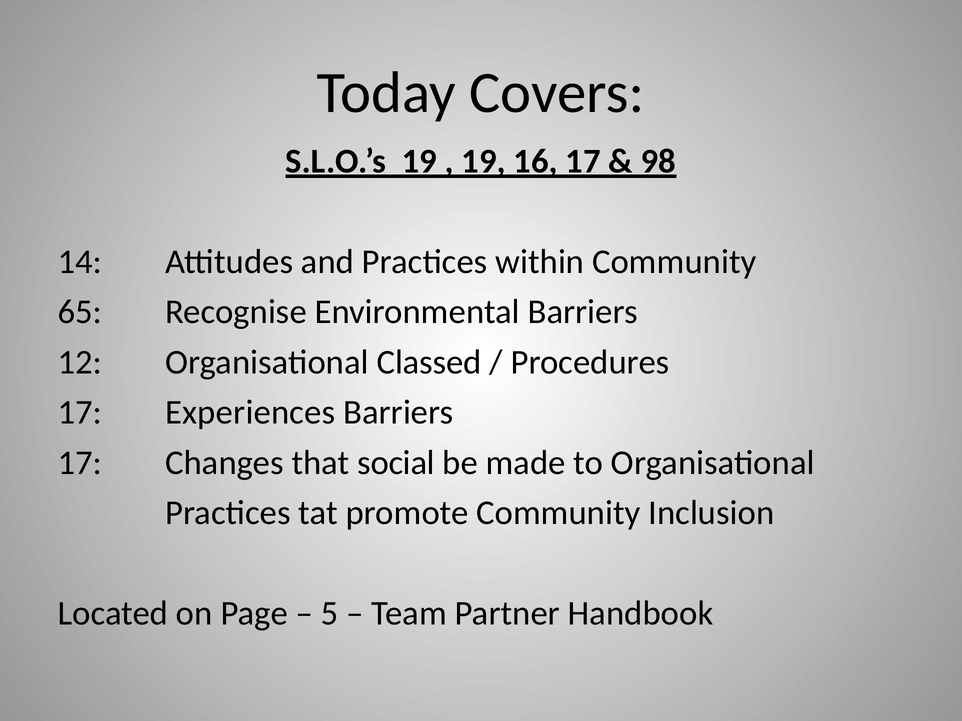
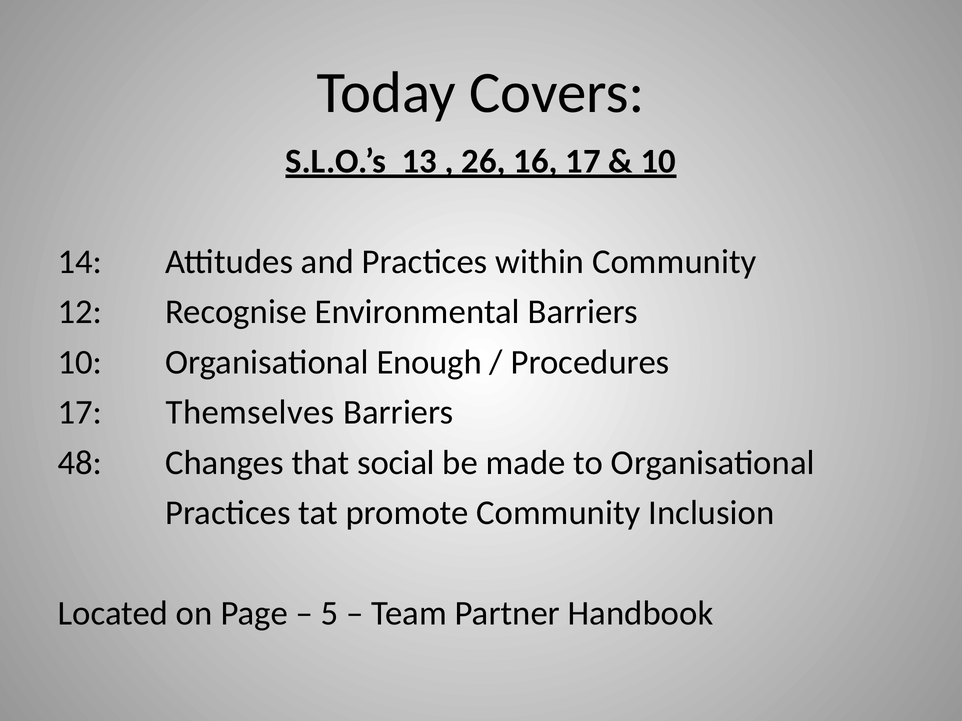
S.L.O.’s 19: 19 -> 13 (419, 162)
19: 19 -> 26 (484, 162)
98: 98 -> 10 (658, 162)
65: 65 -> 12 (80, 312)
12: 12 -> 10 (80, 362)
Classed: Classed -> Enough (429, 362)
Experiences: Experiences -> Themselves (250, 413)
17: 17 -> 48 (80, 463)
